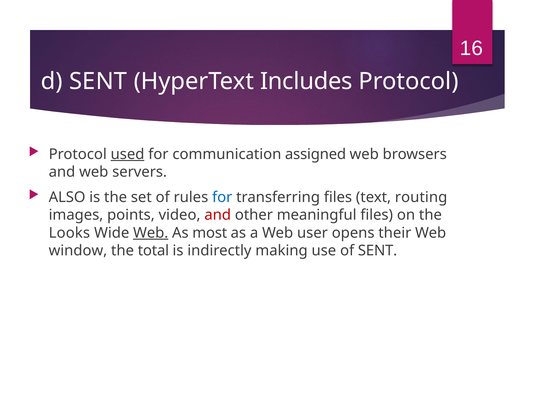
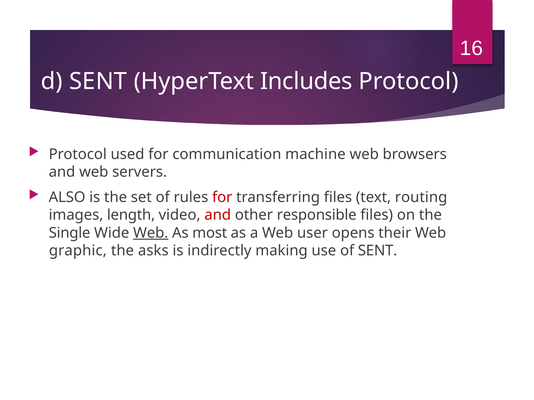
used underline: present -> none (128, 154)
assigned: assigned -> machine (315, 154)
for colour: blue -> red (222, 197)
points: points -> length (131, 215)
meaningful: meaningful -> responsible (317, 215)
Looks: Looks -> Single (70, 233)
window: window -> graphic (78, 251)
total: total -> asks (153, 251)
